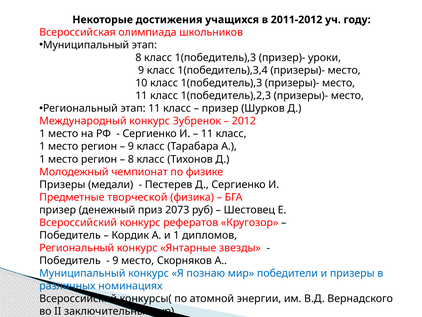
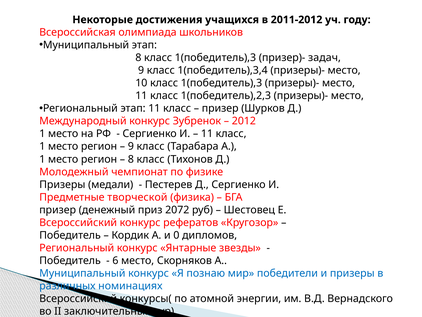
уроки: уроки -> задач (324, 58)
2073: 2073 -> 2072 (177, 210)
и 1: 1 -> 0 (176, 235)
9: 9 -> 6 (115, 260)
